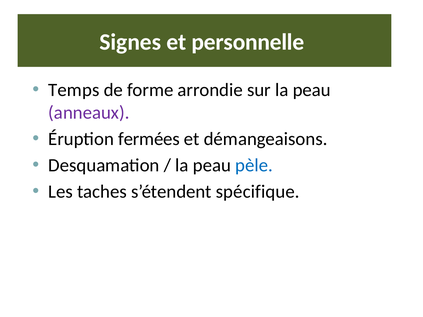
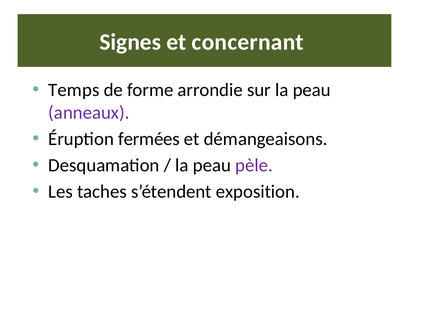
personnelle: personnelle -> concernant (248, 42)
pèle colour: blue -> purple (254, 165)
spécifique: spécifique -> exposition (258, 192)
